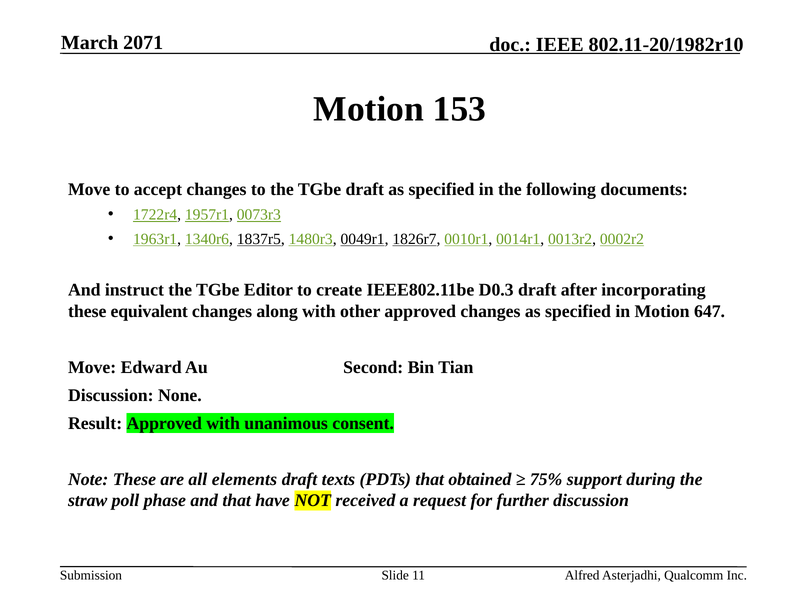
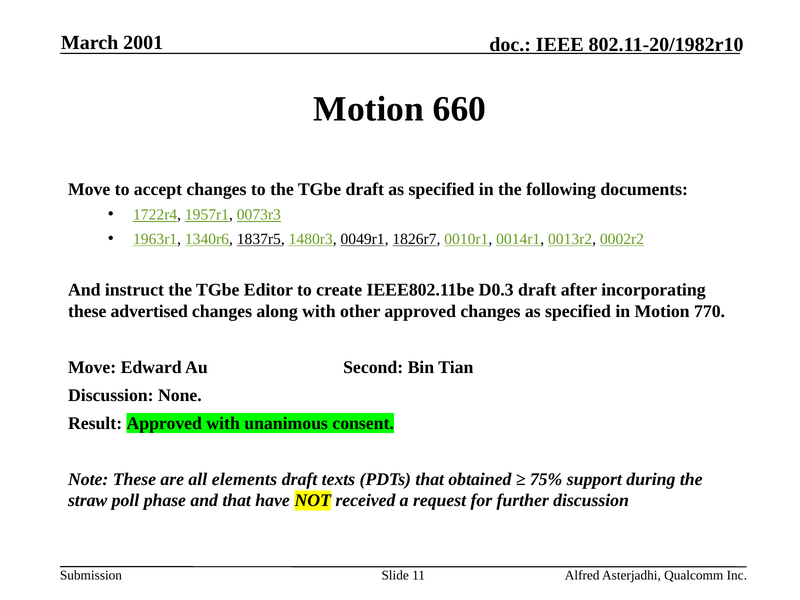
2071: 2071 -> 2001 (143, 42)
153: 153 -> 660 (460, 109)
equivalent: equivalent -> advertised (149, 311)
647: 647 -> 770 (710, 311)
